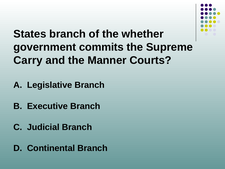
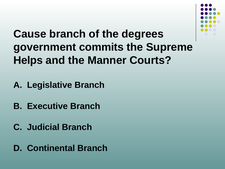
States: States -> Cause (30, 34)
whether: whether -> degrees (143, 34)
Carry: Carry -> Helps (28, 60)
